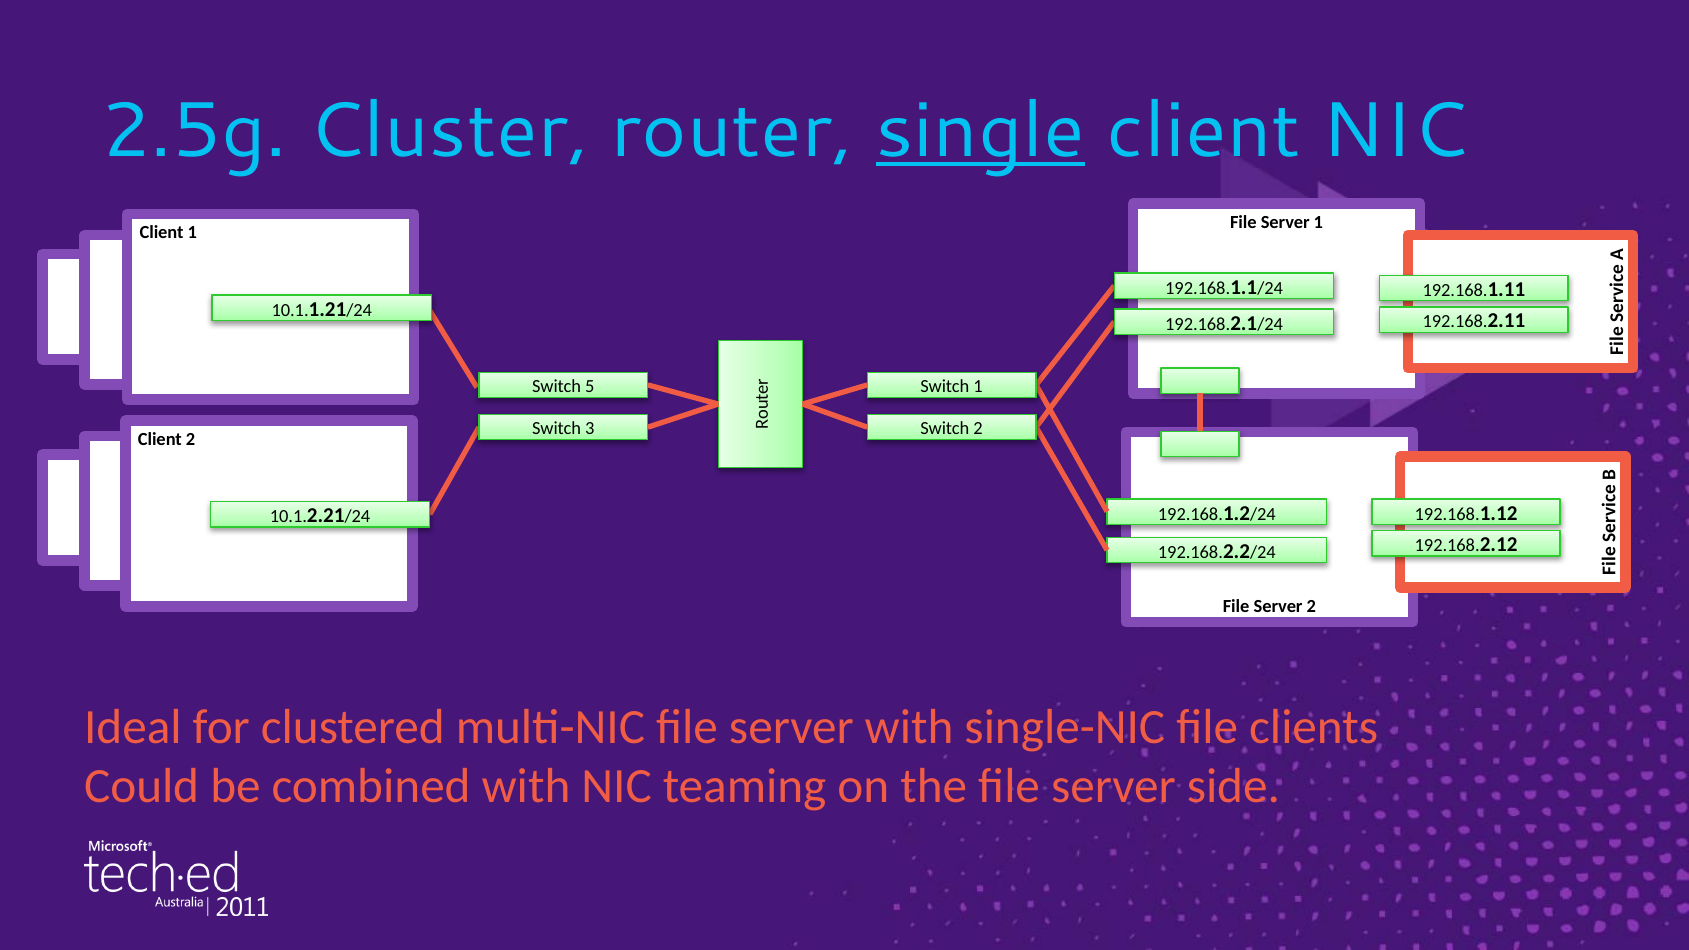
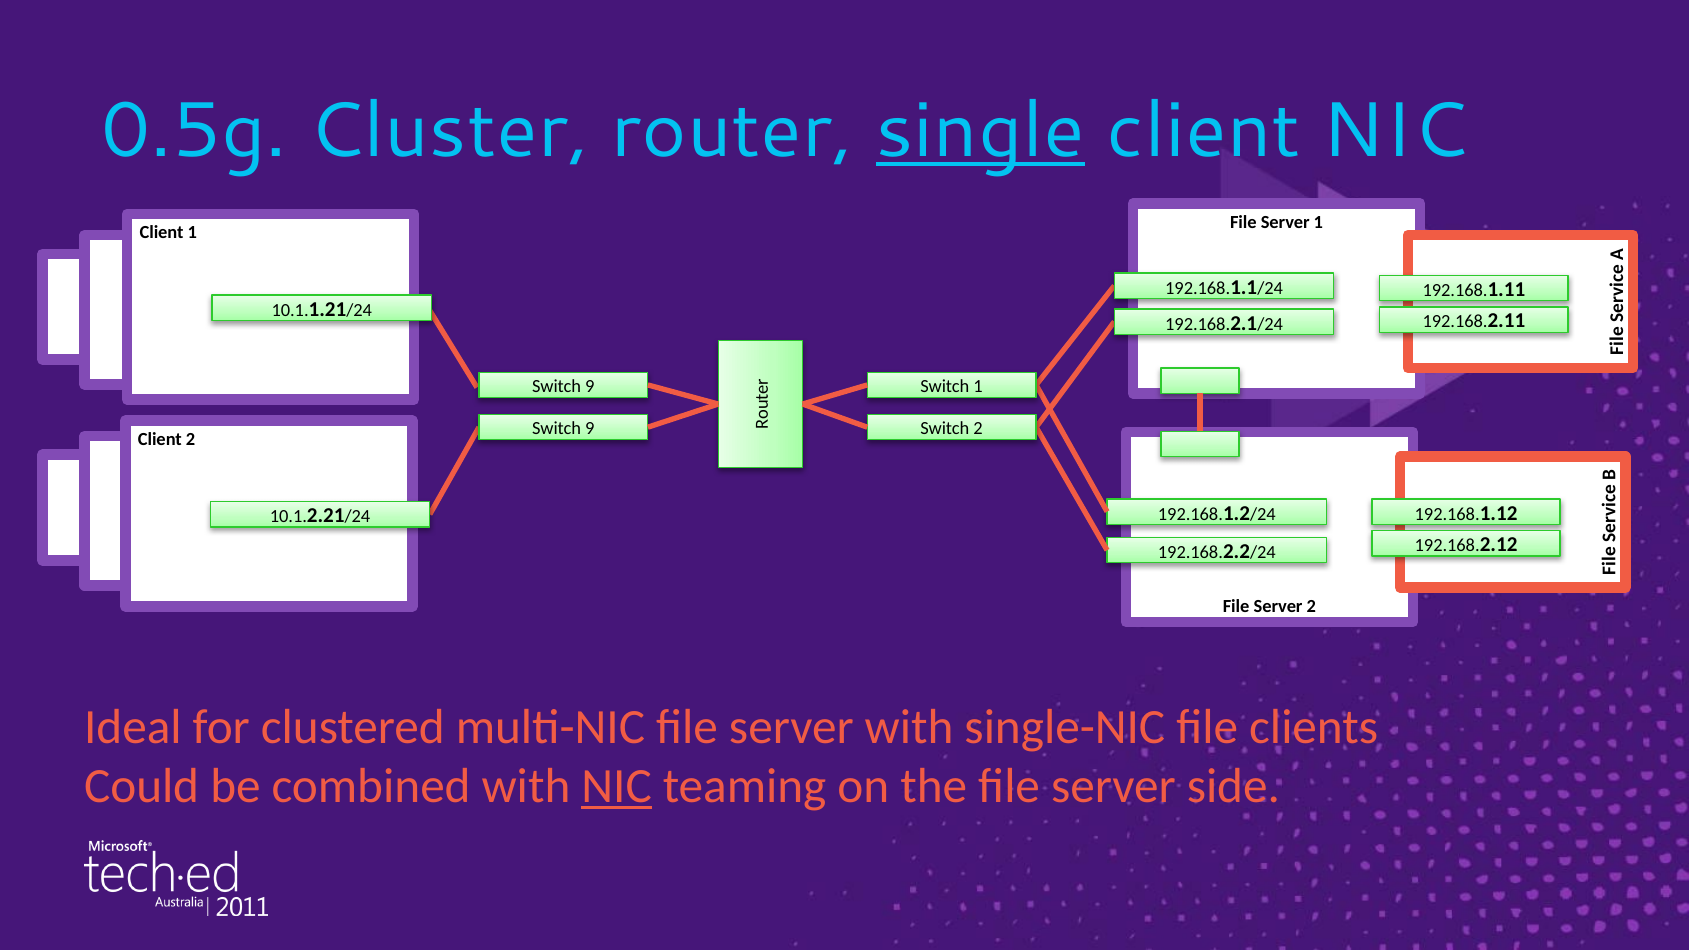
2.5g: 2.5g -> 0.5g (194, 131)
5: 5 -> 9 (590, 386)
3: 3 -> 9 (590, 429)
NIC underline: none -> present (617, 786)
